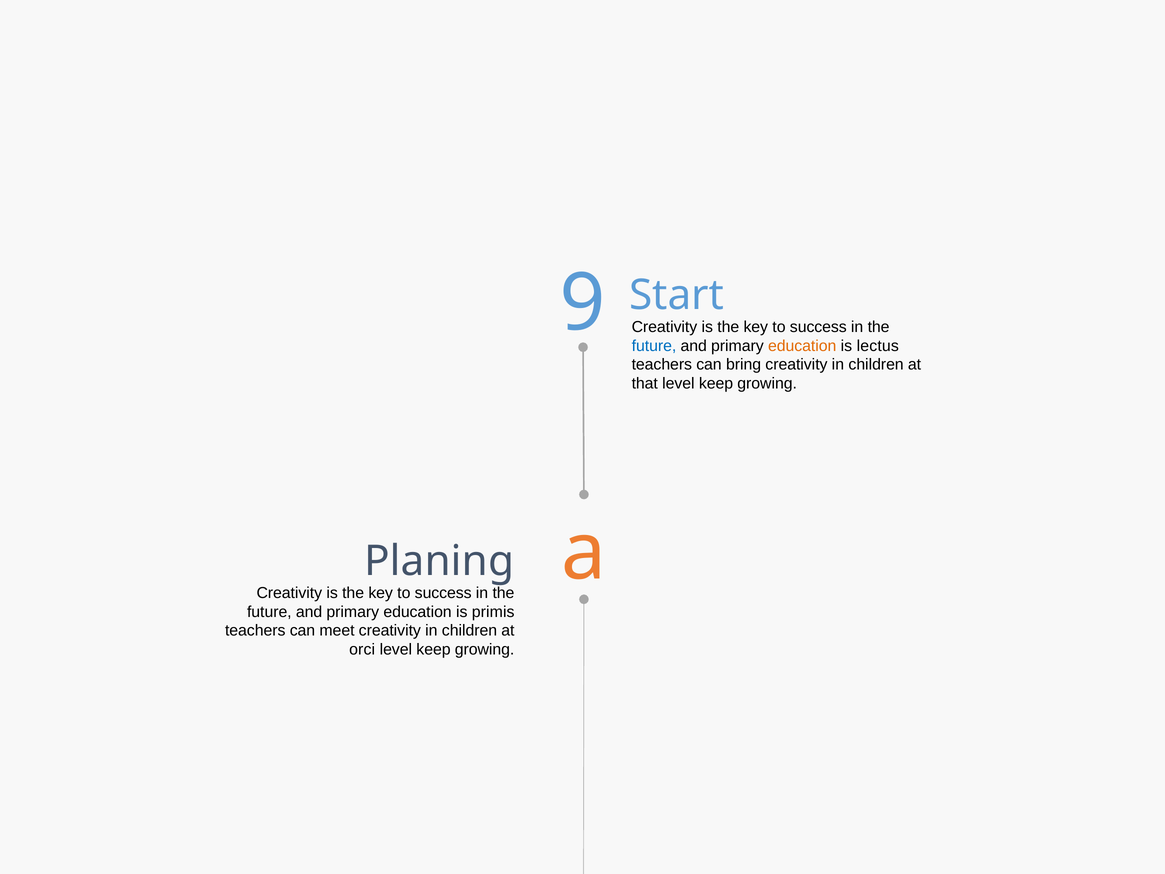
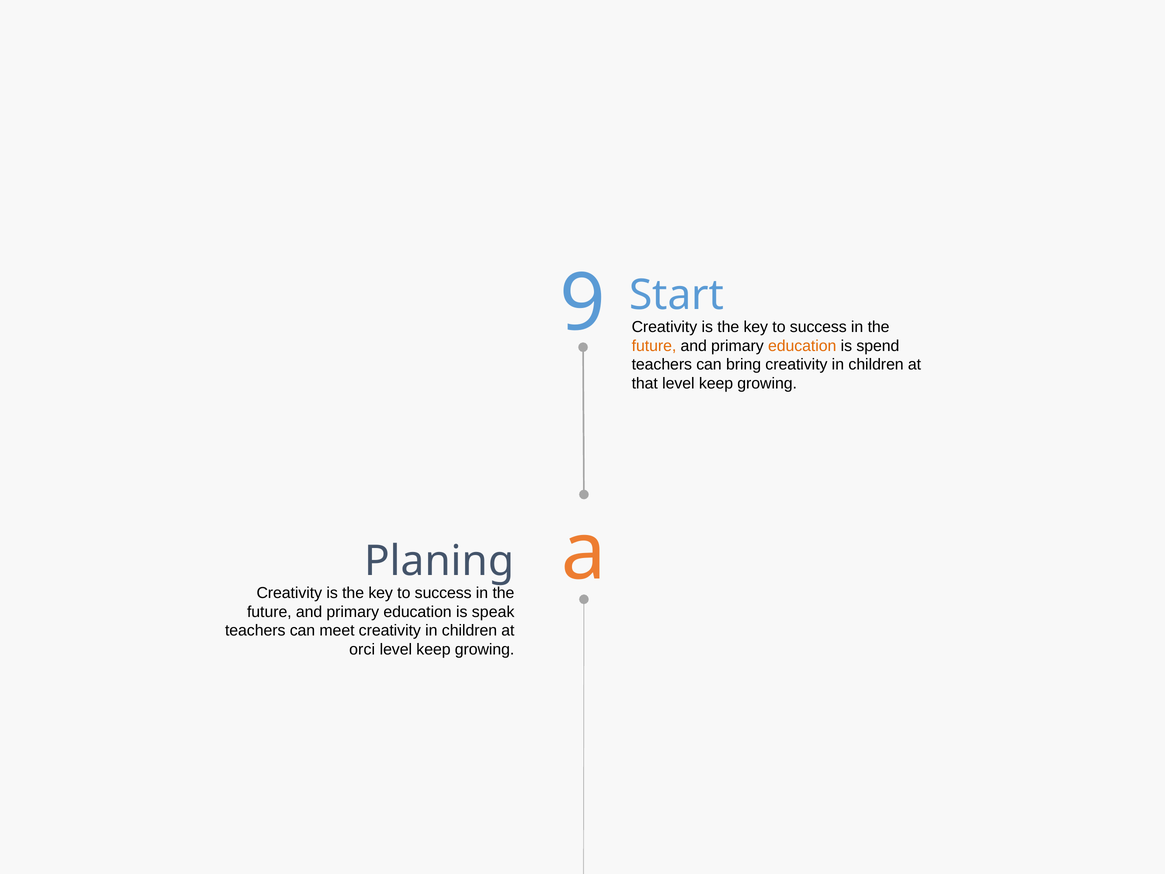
future colour: blue -> orange (654, 346)
lectus: lectus -> spend (878, 346)
primis: primis -> speak (493, 612)
